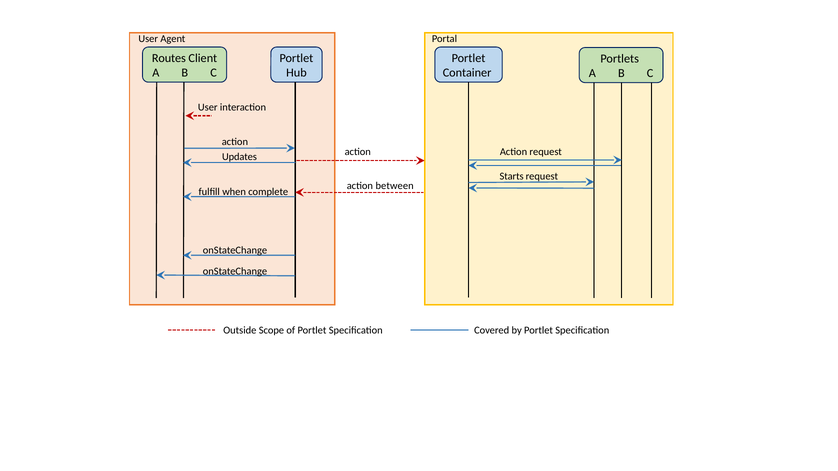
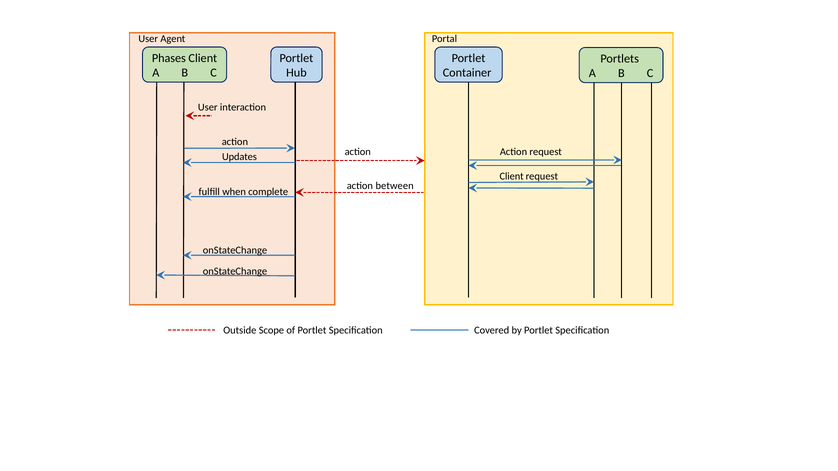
Routes: Routes -> Phases (169, 58)
Starts: Starts -> Client (512, 176)
